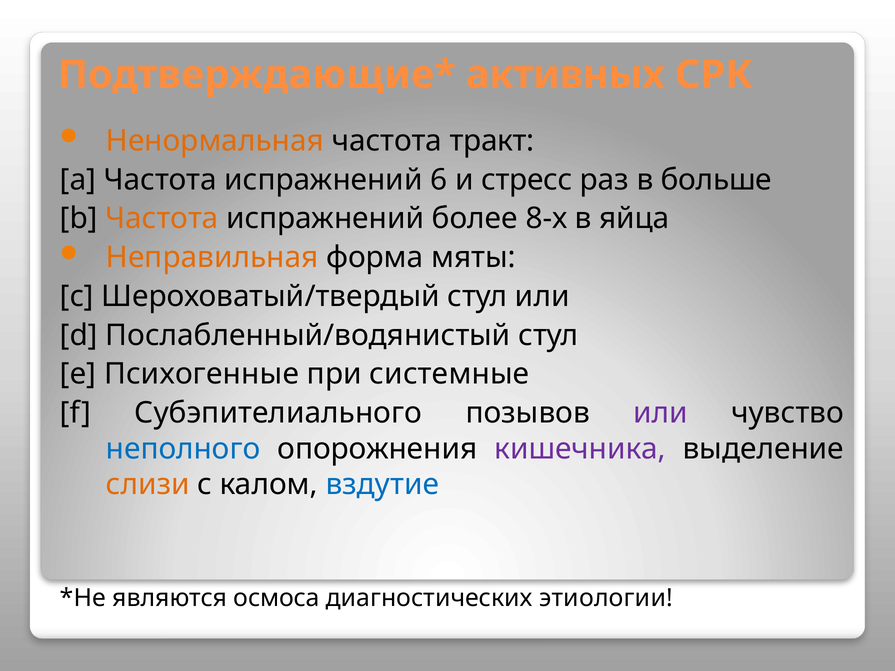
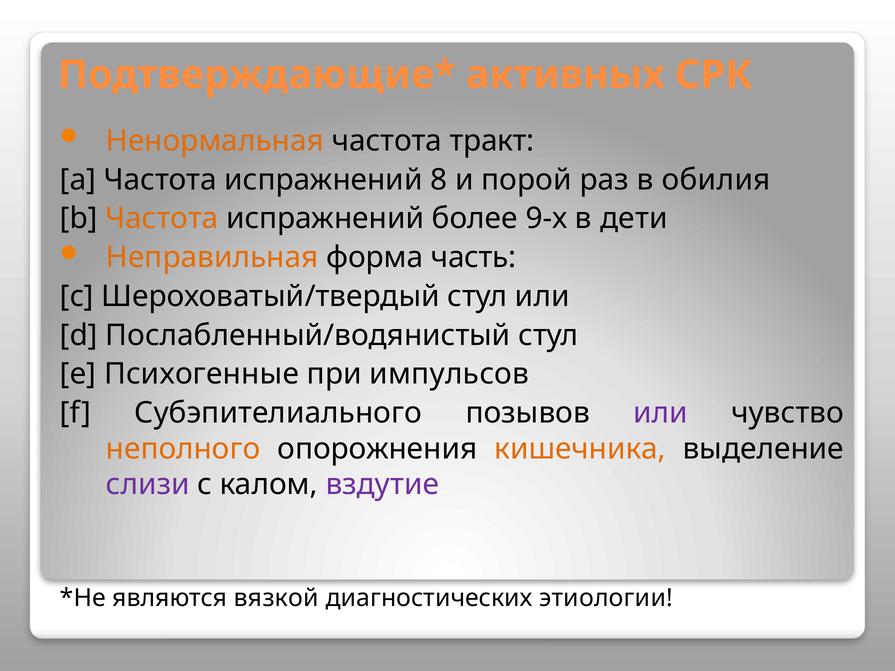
6: 6 -> 8 (439, 180)
стресс: стресс -> порой (527, 180)
больше: больше -> обилия (716, 180)
8-х: 8-х -> 9-х (546, 219)
яйца: яйца -> дети (634, 219)
мяты: мяты -> часть (474, 258)
системные: системные -> импульсов (449, 374)
неполного colour: blue -> orange (183, 449)
кишечника colour: purple -> orange (580, 449)
слизи colour: orange -> purple (148, 485)
вздутие colour: blue -> purple (382, 485)
осмоса: осмоса -> вязкой (276, 598)
